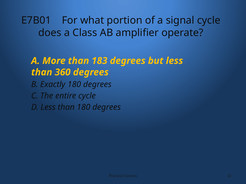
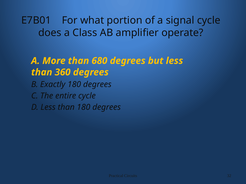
183: 183 -> 680 (99, 61)
